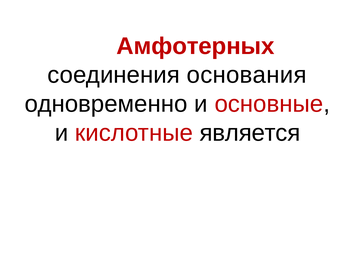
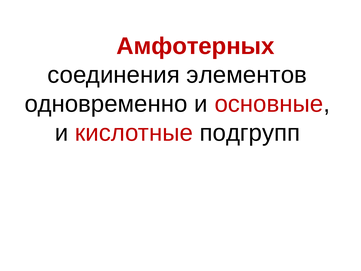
основания: основания -> элементов (247, 75)
является: является -> подгрупп (250, 133)
